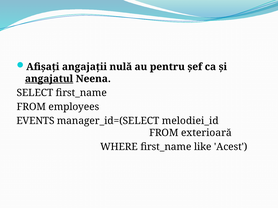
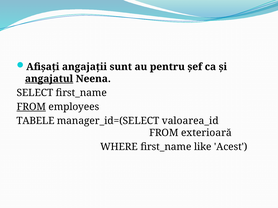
nulă: nulă -> sunt (121, 67)
FROM underline: none -> present (31, 107)
EVENTS: EVENTS -> TABELE (35, 121)
melodiei_id: melodiei_id -> valoarea_id (190, 121)
